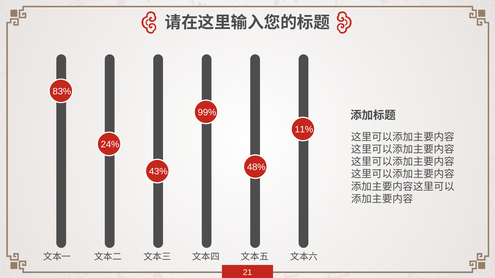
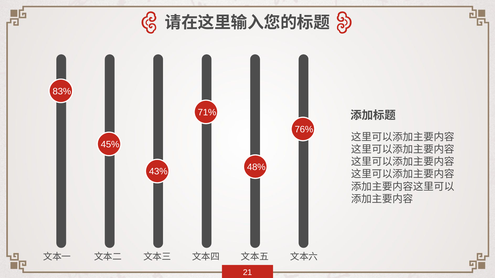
99%: 99% -> 71% (207, 113)
11%: 11% -> 76% (304, 130)
24%: 24% -> 45% (110, 145)
